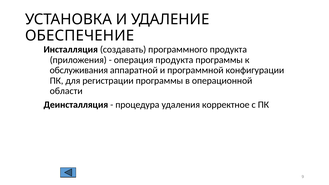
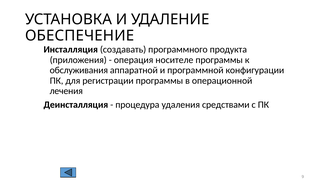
операция продукта: продукта -> носителе (174, 60)
области: области -> лечения (66, 91)
корректное: корректное -> средствами (226, 105)
